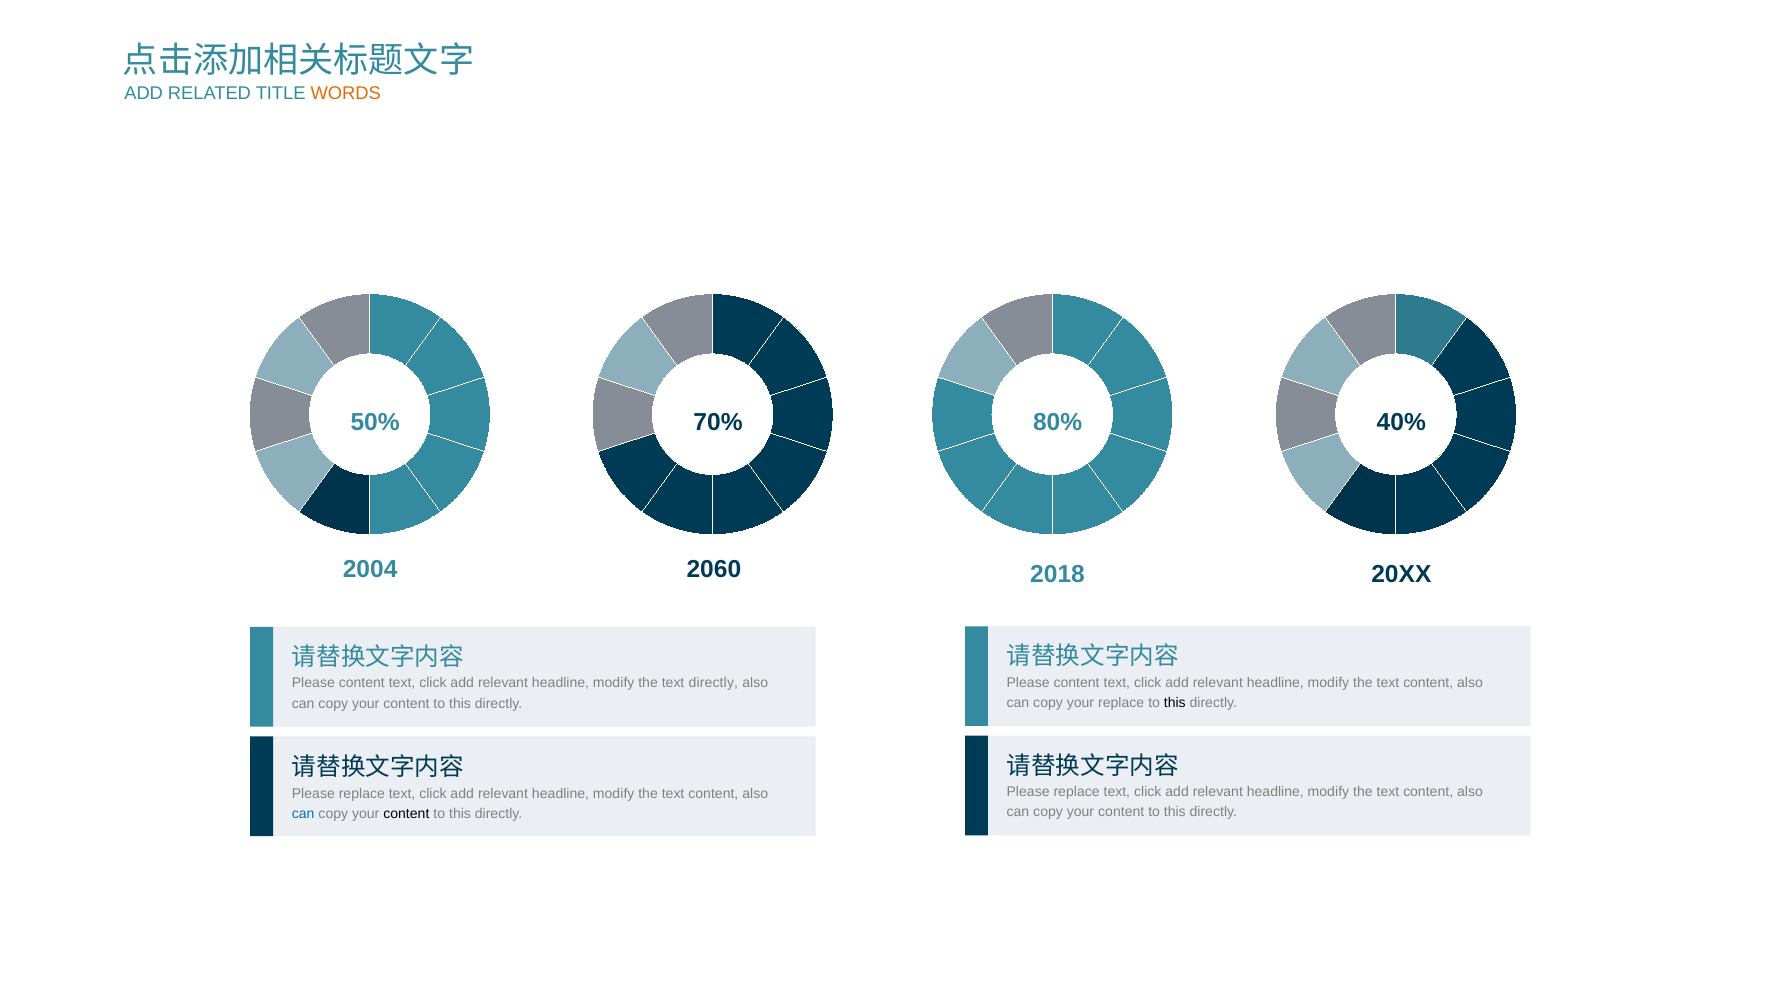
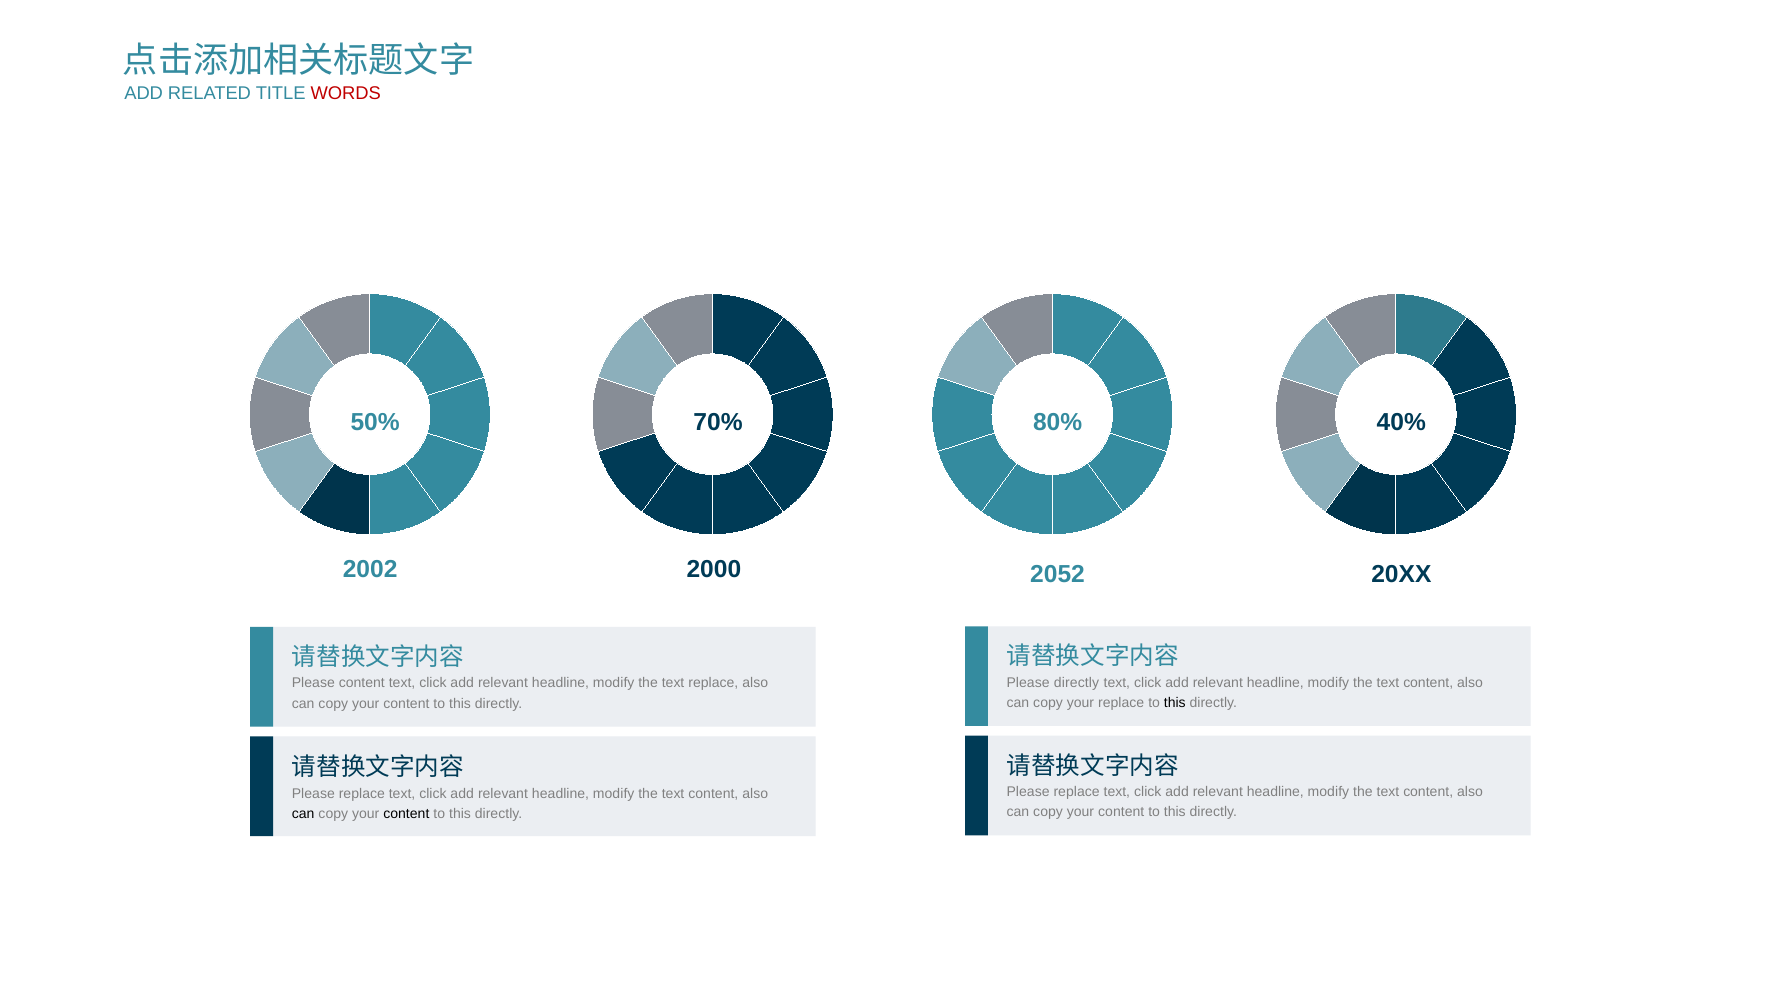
WORDS colour: orange -> red (346, 93)
2004: 2004 -> 2002 (370, 570)
2060: 2060 -> 2000 (714, 570)
2018: 2018 -> 2052 (1058, 574)
content: content -> directly (1077, 682)
text directly: directly -> replace (713, 683)
can colour: blue -> black (303, 814)
